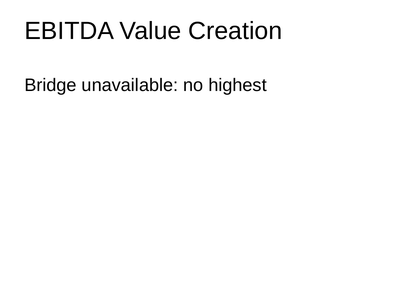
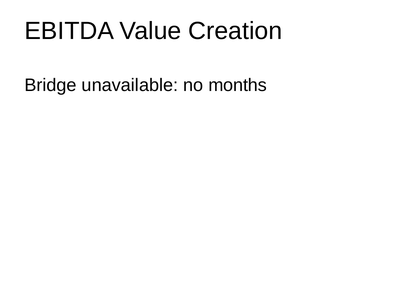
highest: highest -> months (238, 85)
